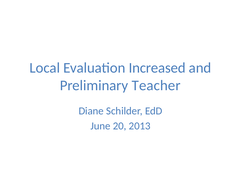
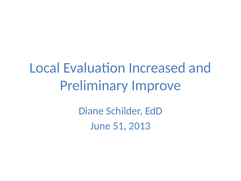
Teacher: Teacher -> Improve (156, 85)
20: 20 -> 51 (120, 126)
